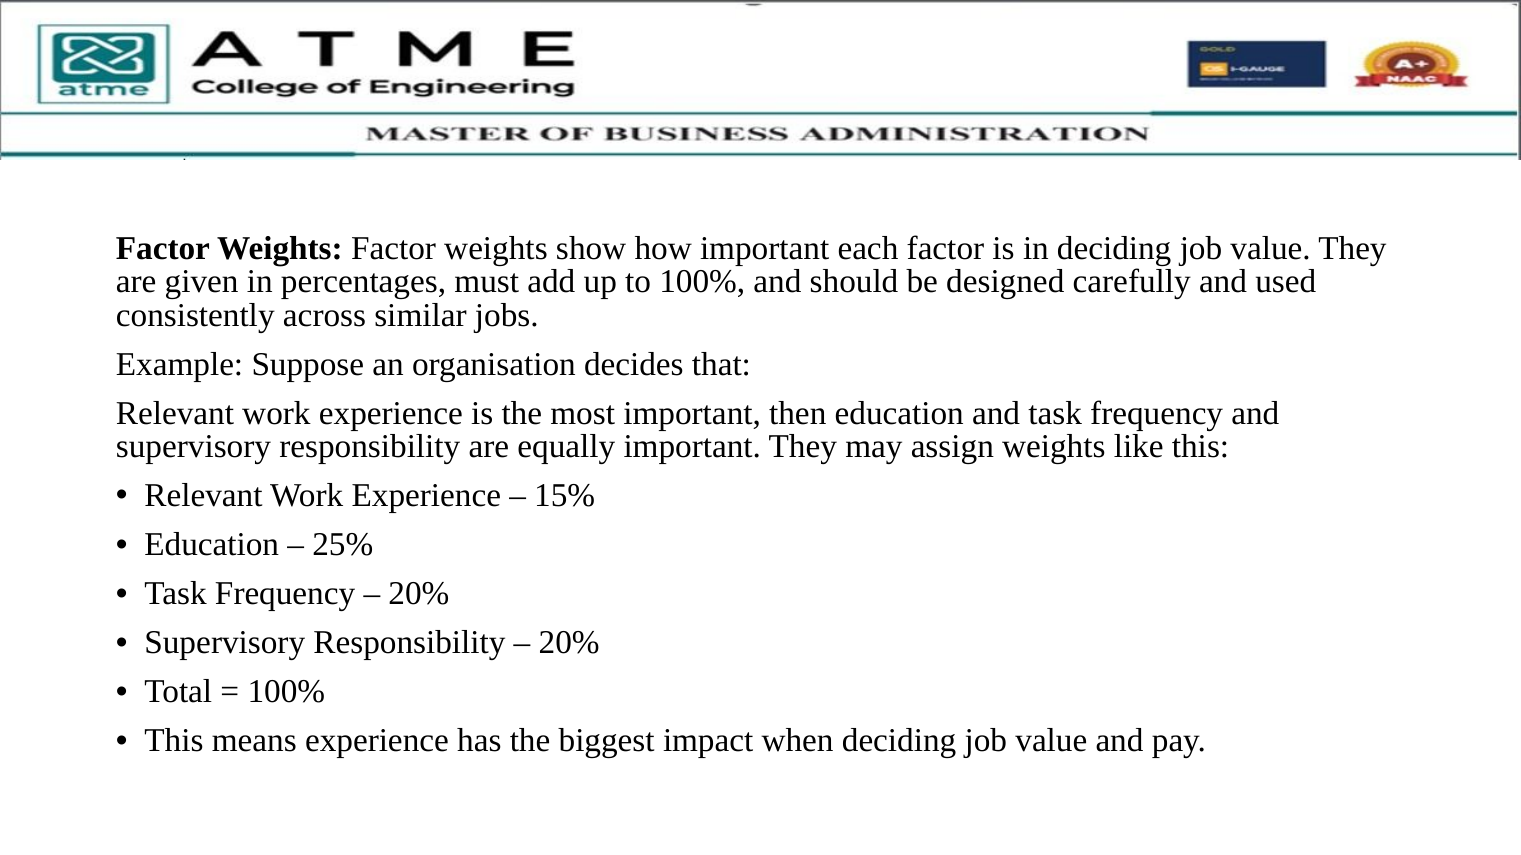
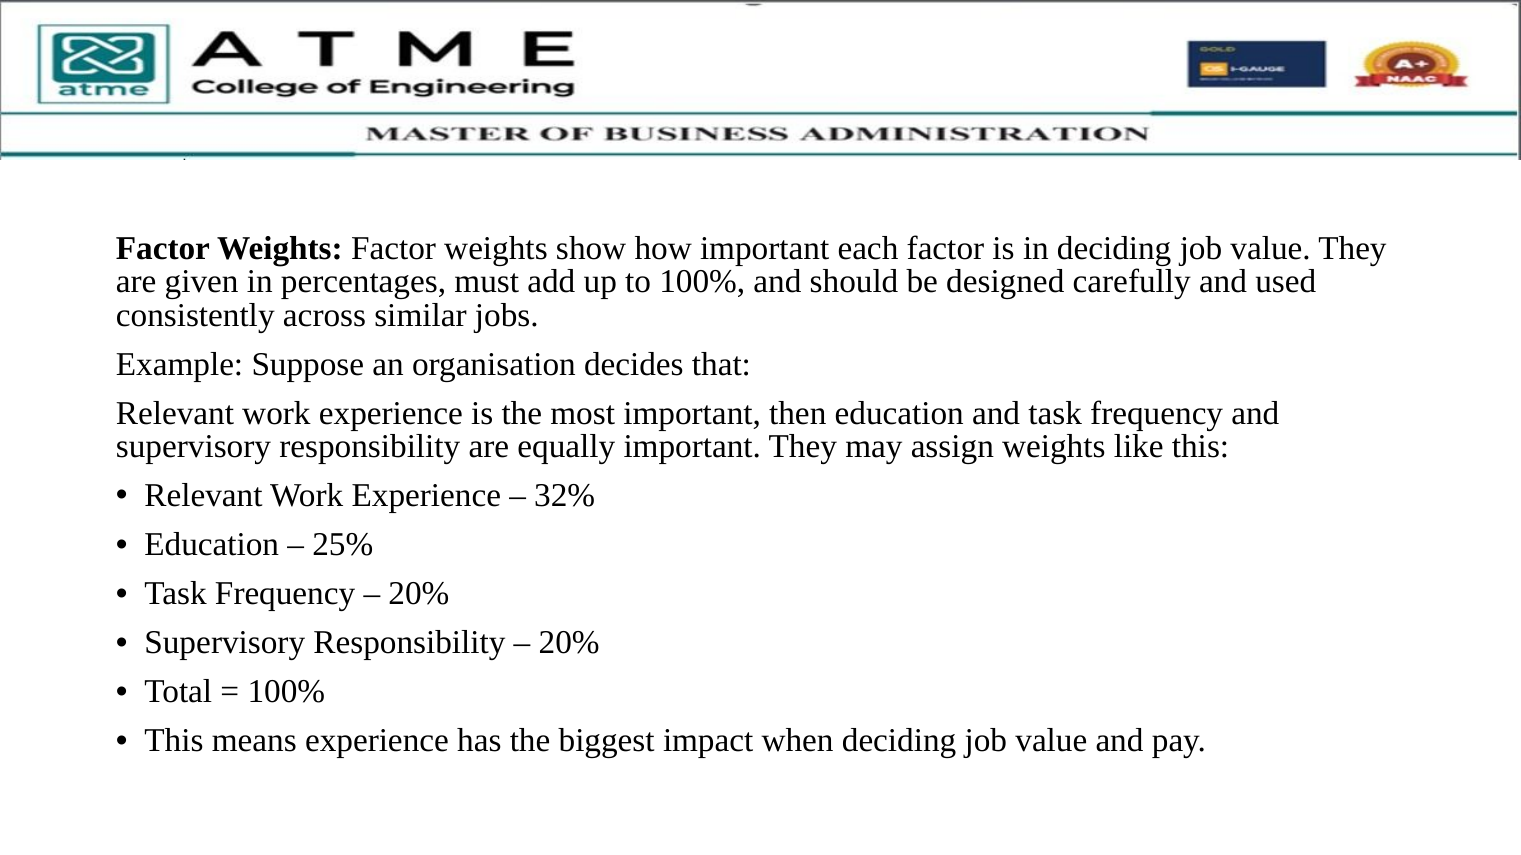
15%: 15% -> 32% (565, 496)
